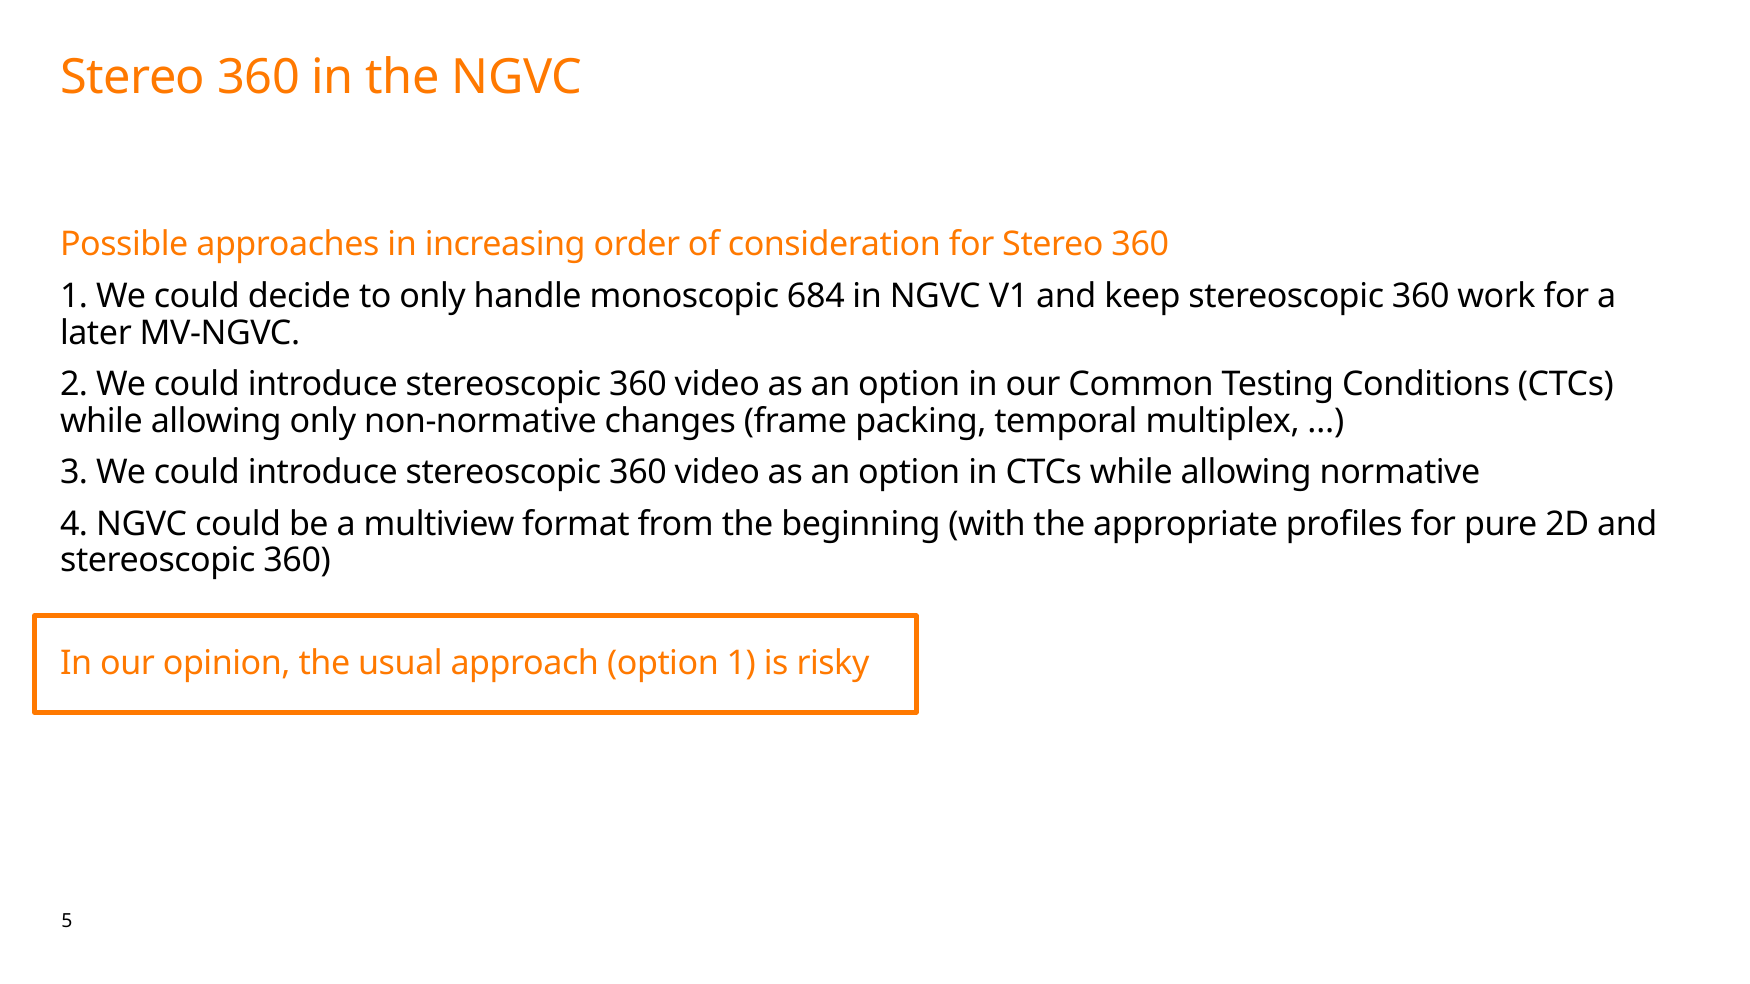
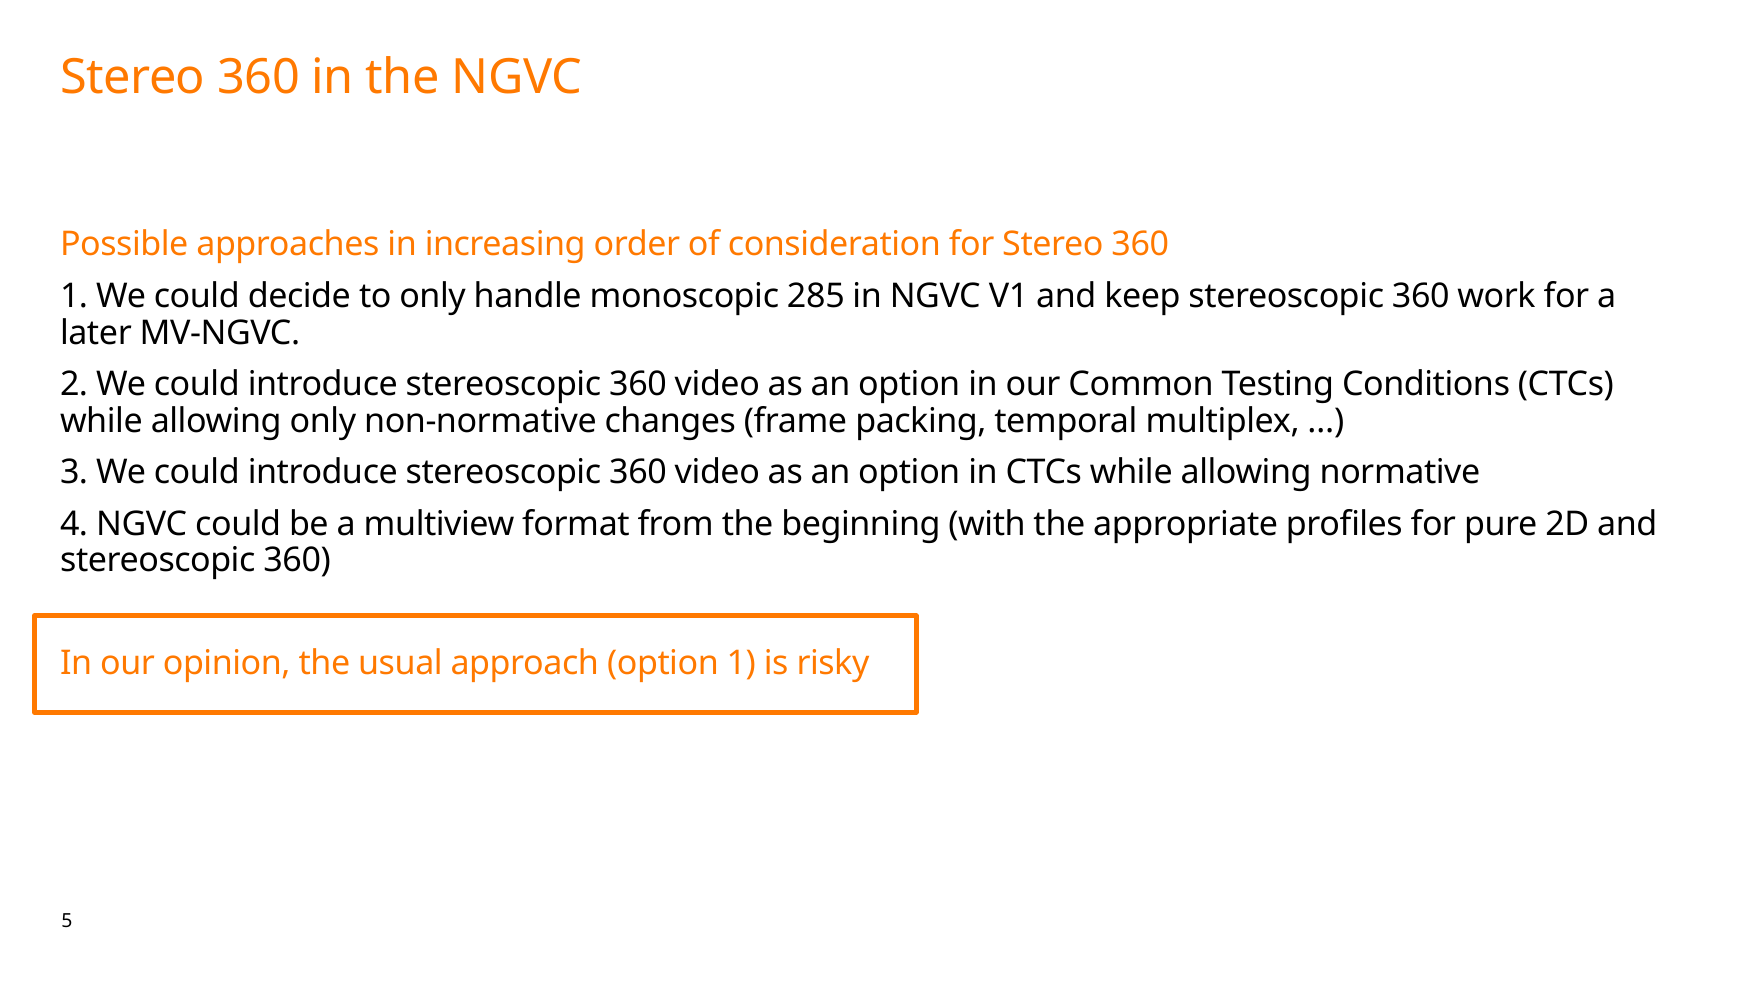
684: 684 -> 285 (816, 296)
